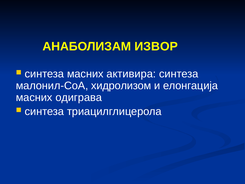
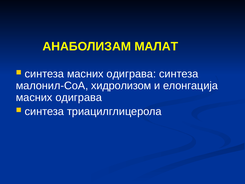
ИЗВОР: ИЗВОР -> МАЛАТ (156, 46)
масних активира: активира -> одиграва (131, 74)
